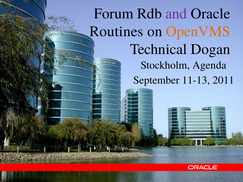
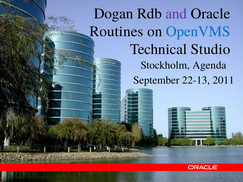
Forum: Forum -> Dogan (114, 14)
OpenVMS colour: orange -> blue (198, 31)
Dogan: Dogan -> Studio (211, 49)
11-13: 11-13 -> 22-13 (196, 80)
